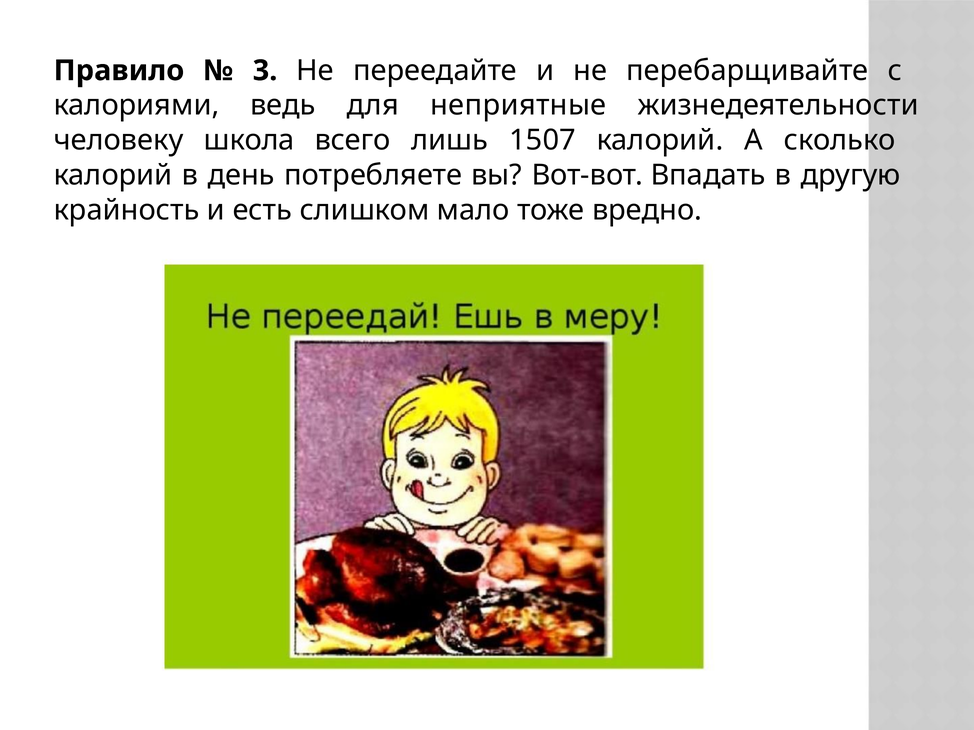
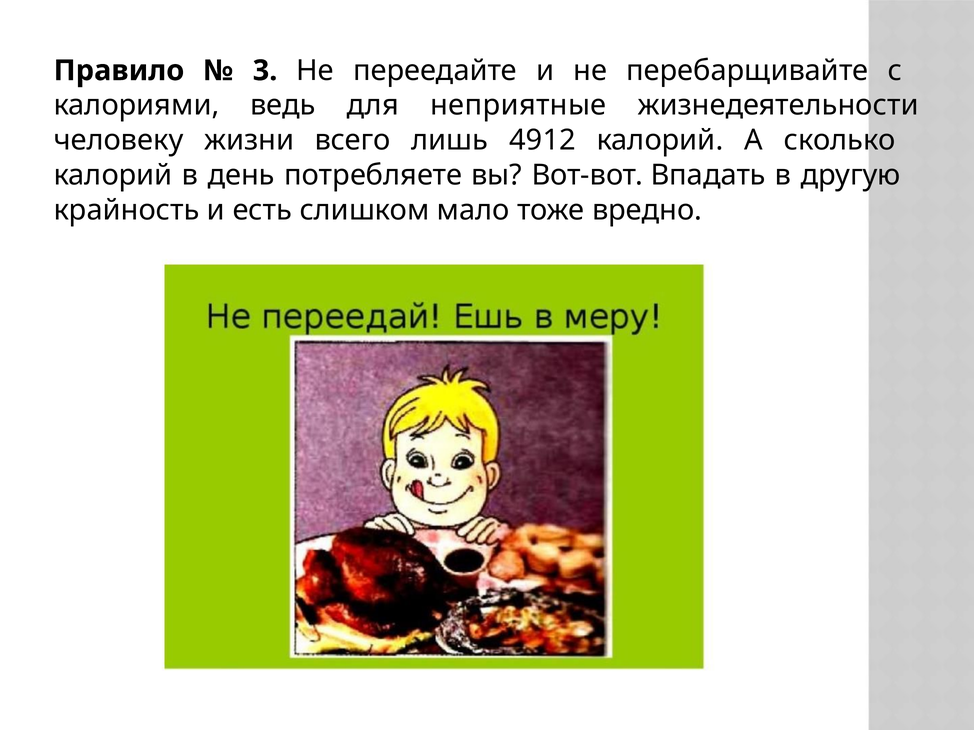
школа: школа -> жизни (249, 140)
1507: 1507 -> 4912 (543, 140)
